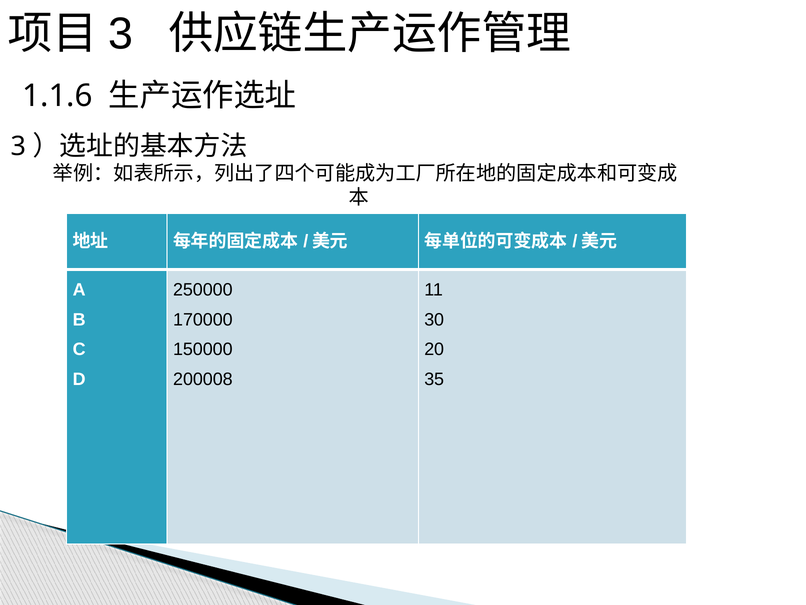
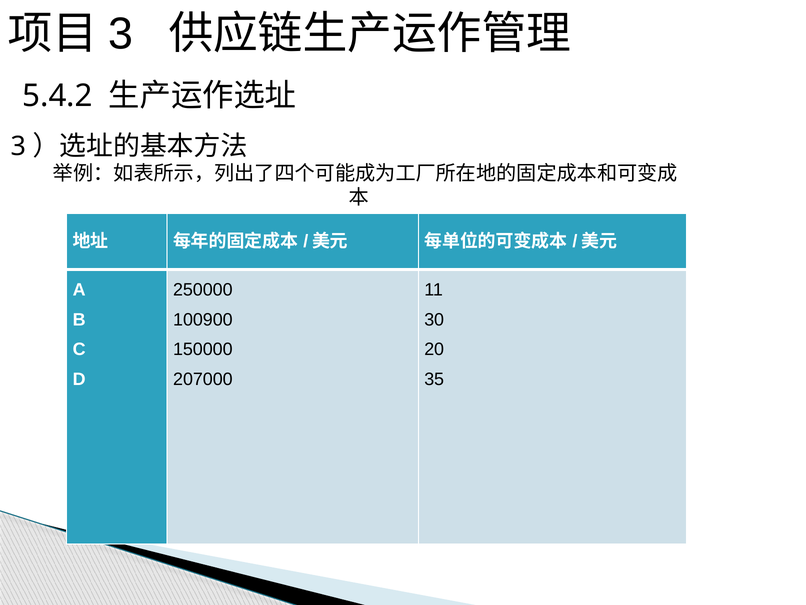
1.1.6: 1.1.6 -> 5.4.2 (58, 96)
170000: 170000 -> 100900 (203, 319)
200008: 200008 -> 207000 (203, 379)
